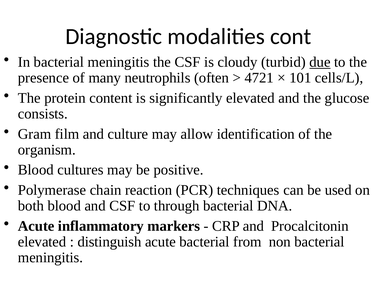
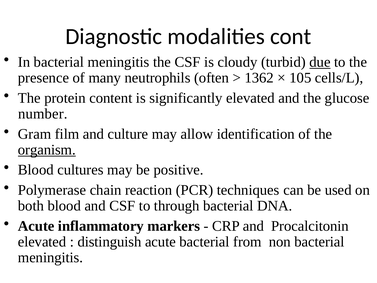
4721: 4721 -> 1362 (259, 78)
101: 101 -> 105 (300, 78)
consists: consists -> number (43, 114)
organism underline: none -> present (47, 150)
